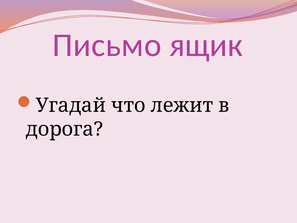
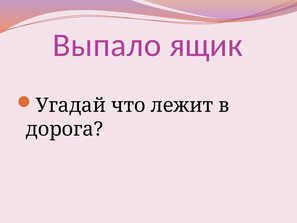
Письмо: Письмо -> Выпало (107, 45)
